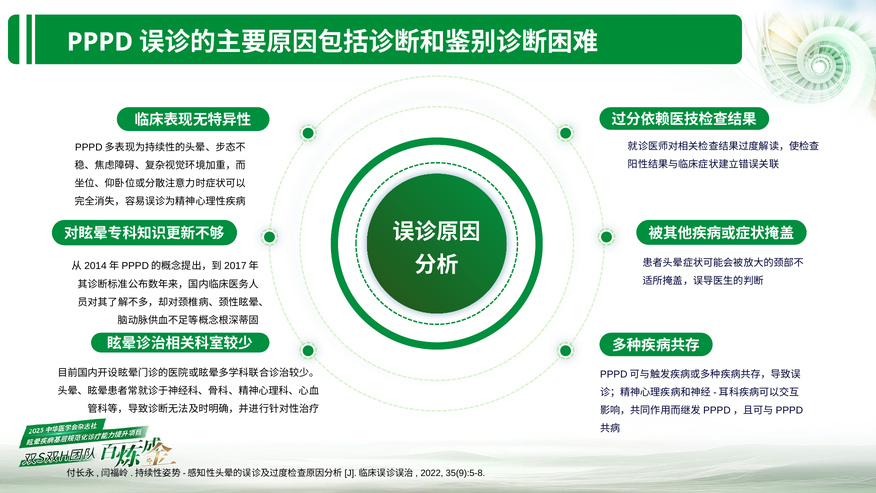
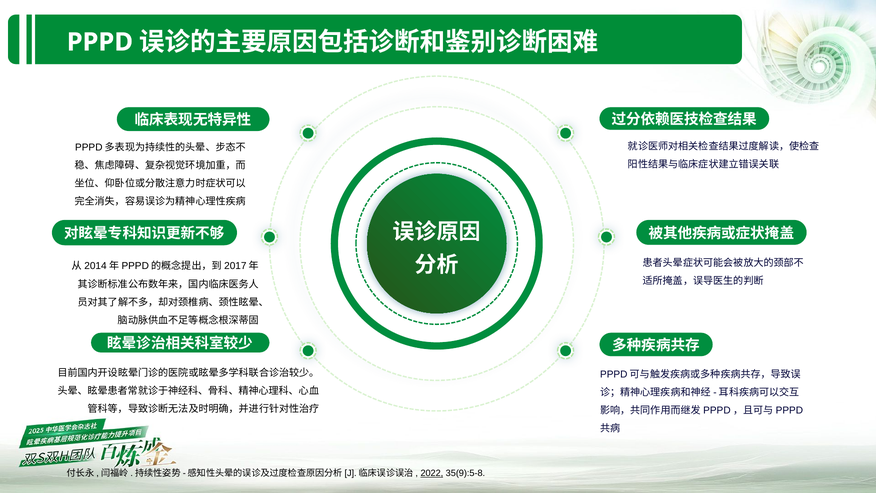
2022 underline: none -> present (432, 473)
